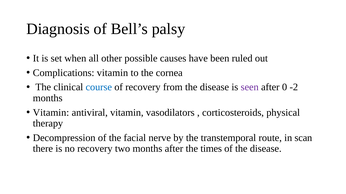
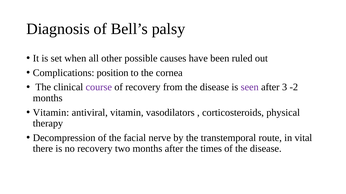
Complications vitamin: vitamin -> position (113, 73)
course colour: blue -> purple (99, 87)
0: 0 -> 3 (285, 87)
scan: scan -> vital (303, 138)
